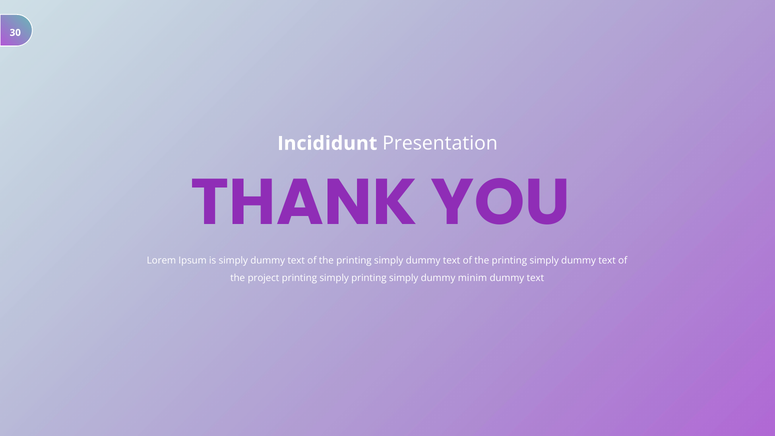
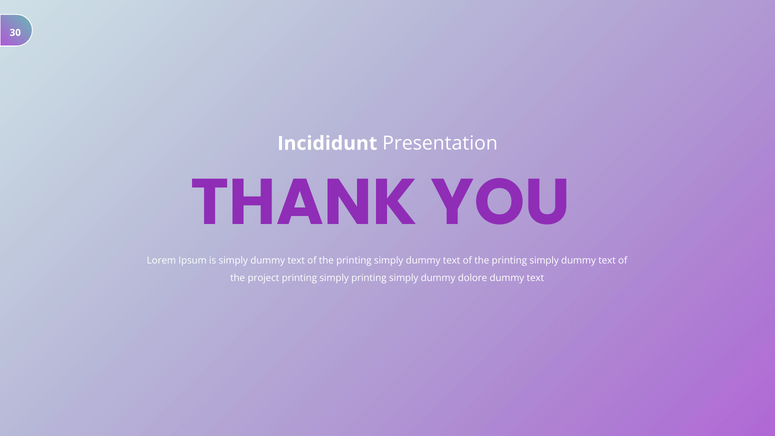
minim: minim -> dolore (473, 278)
